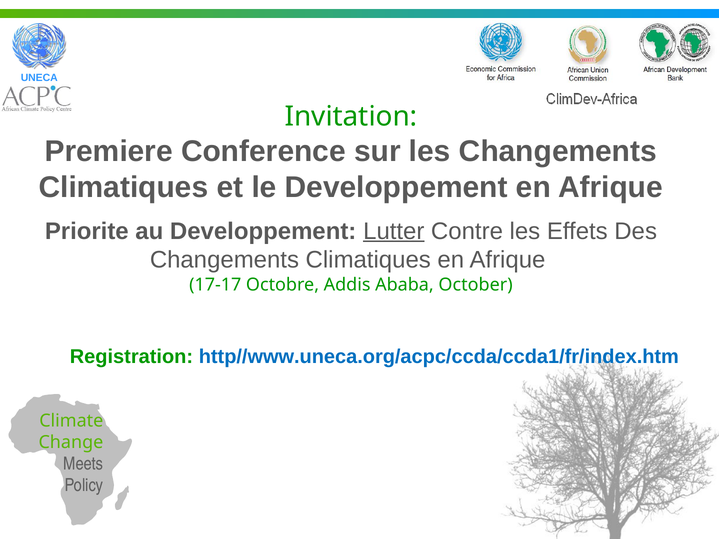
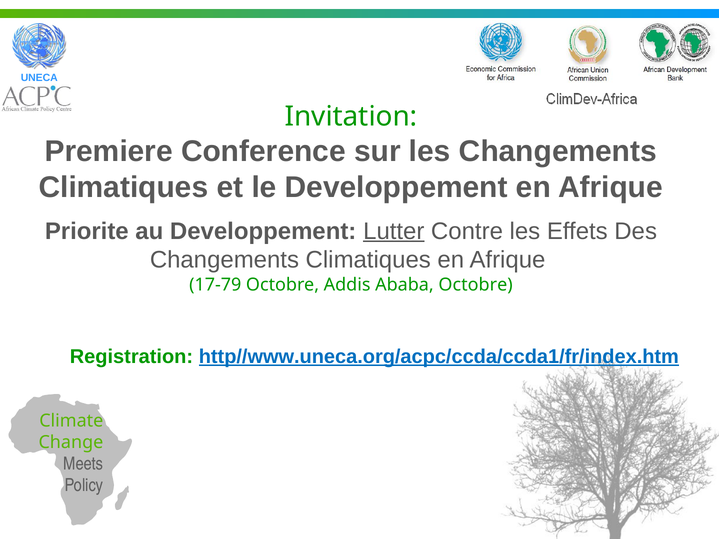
17-17: 17-17 -> 17-79 (215, 285)
Ababa October: October -> Octobre (476, 285)
http//www.uneca.org/acpc/ccda/ccda1/fr/index.htm underline: none -> present (439, 357)
